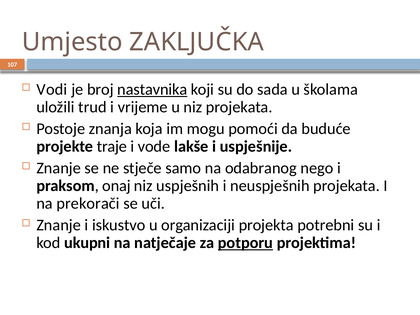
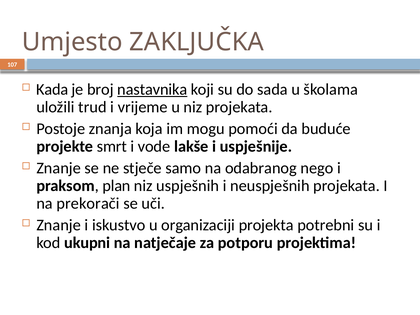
Vodi: Vodi -> Kada (52, 90)
traje: traje -> smrt (112, 146)
onaj: onaj -> plan (116, 186)
potporu underline: present -> none (245, 243)
